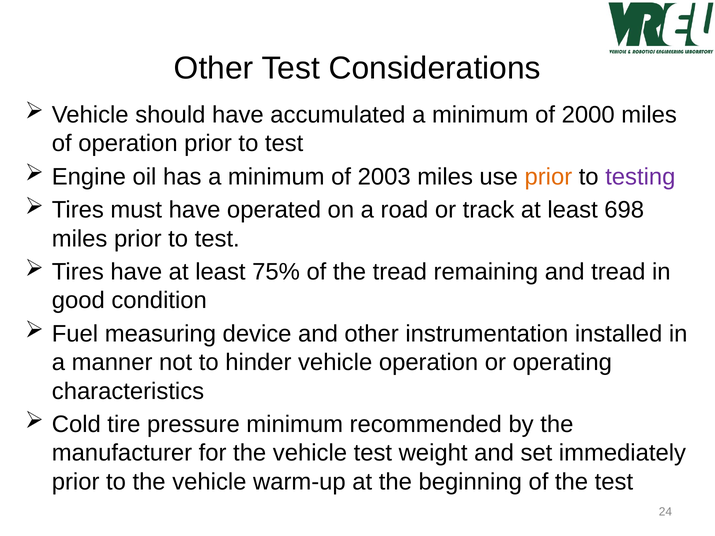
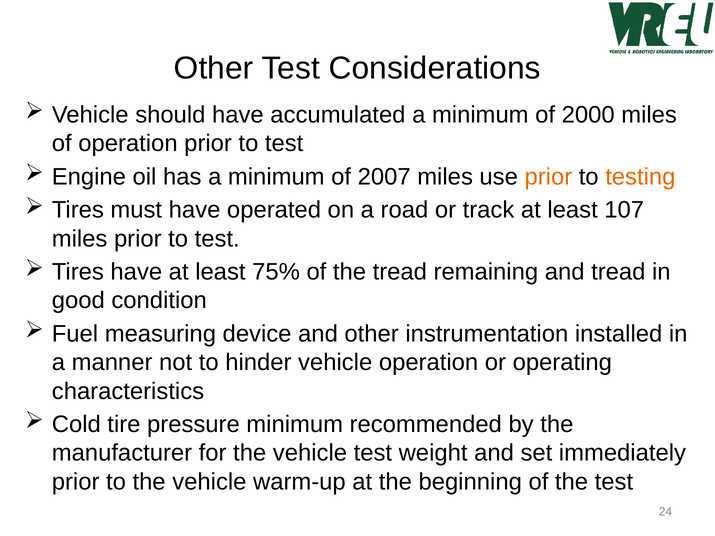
2003: 2003 -> 2007 (384, 177)
testing colour: purple -> orange (640, 177)
698: 698 -> 107 (624, 210)
